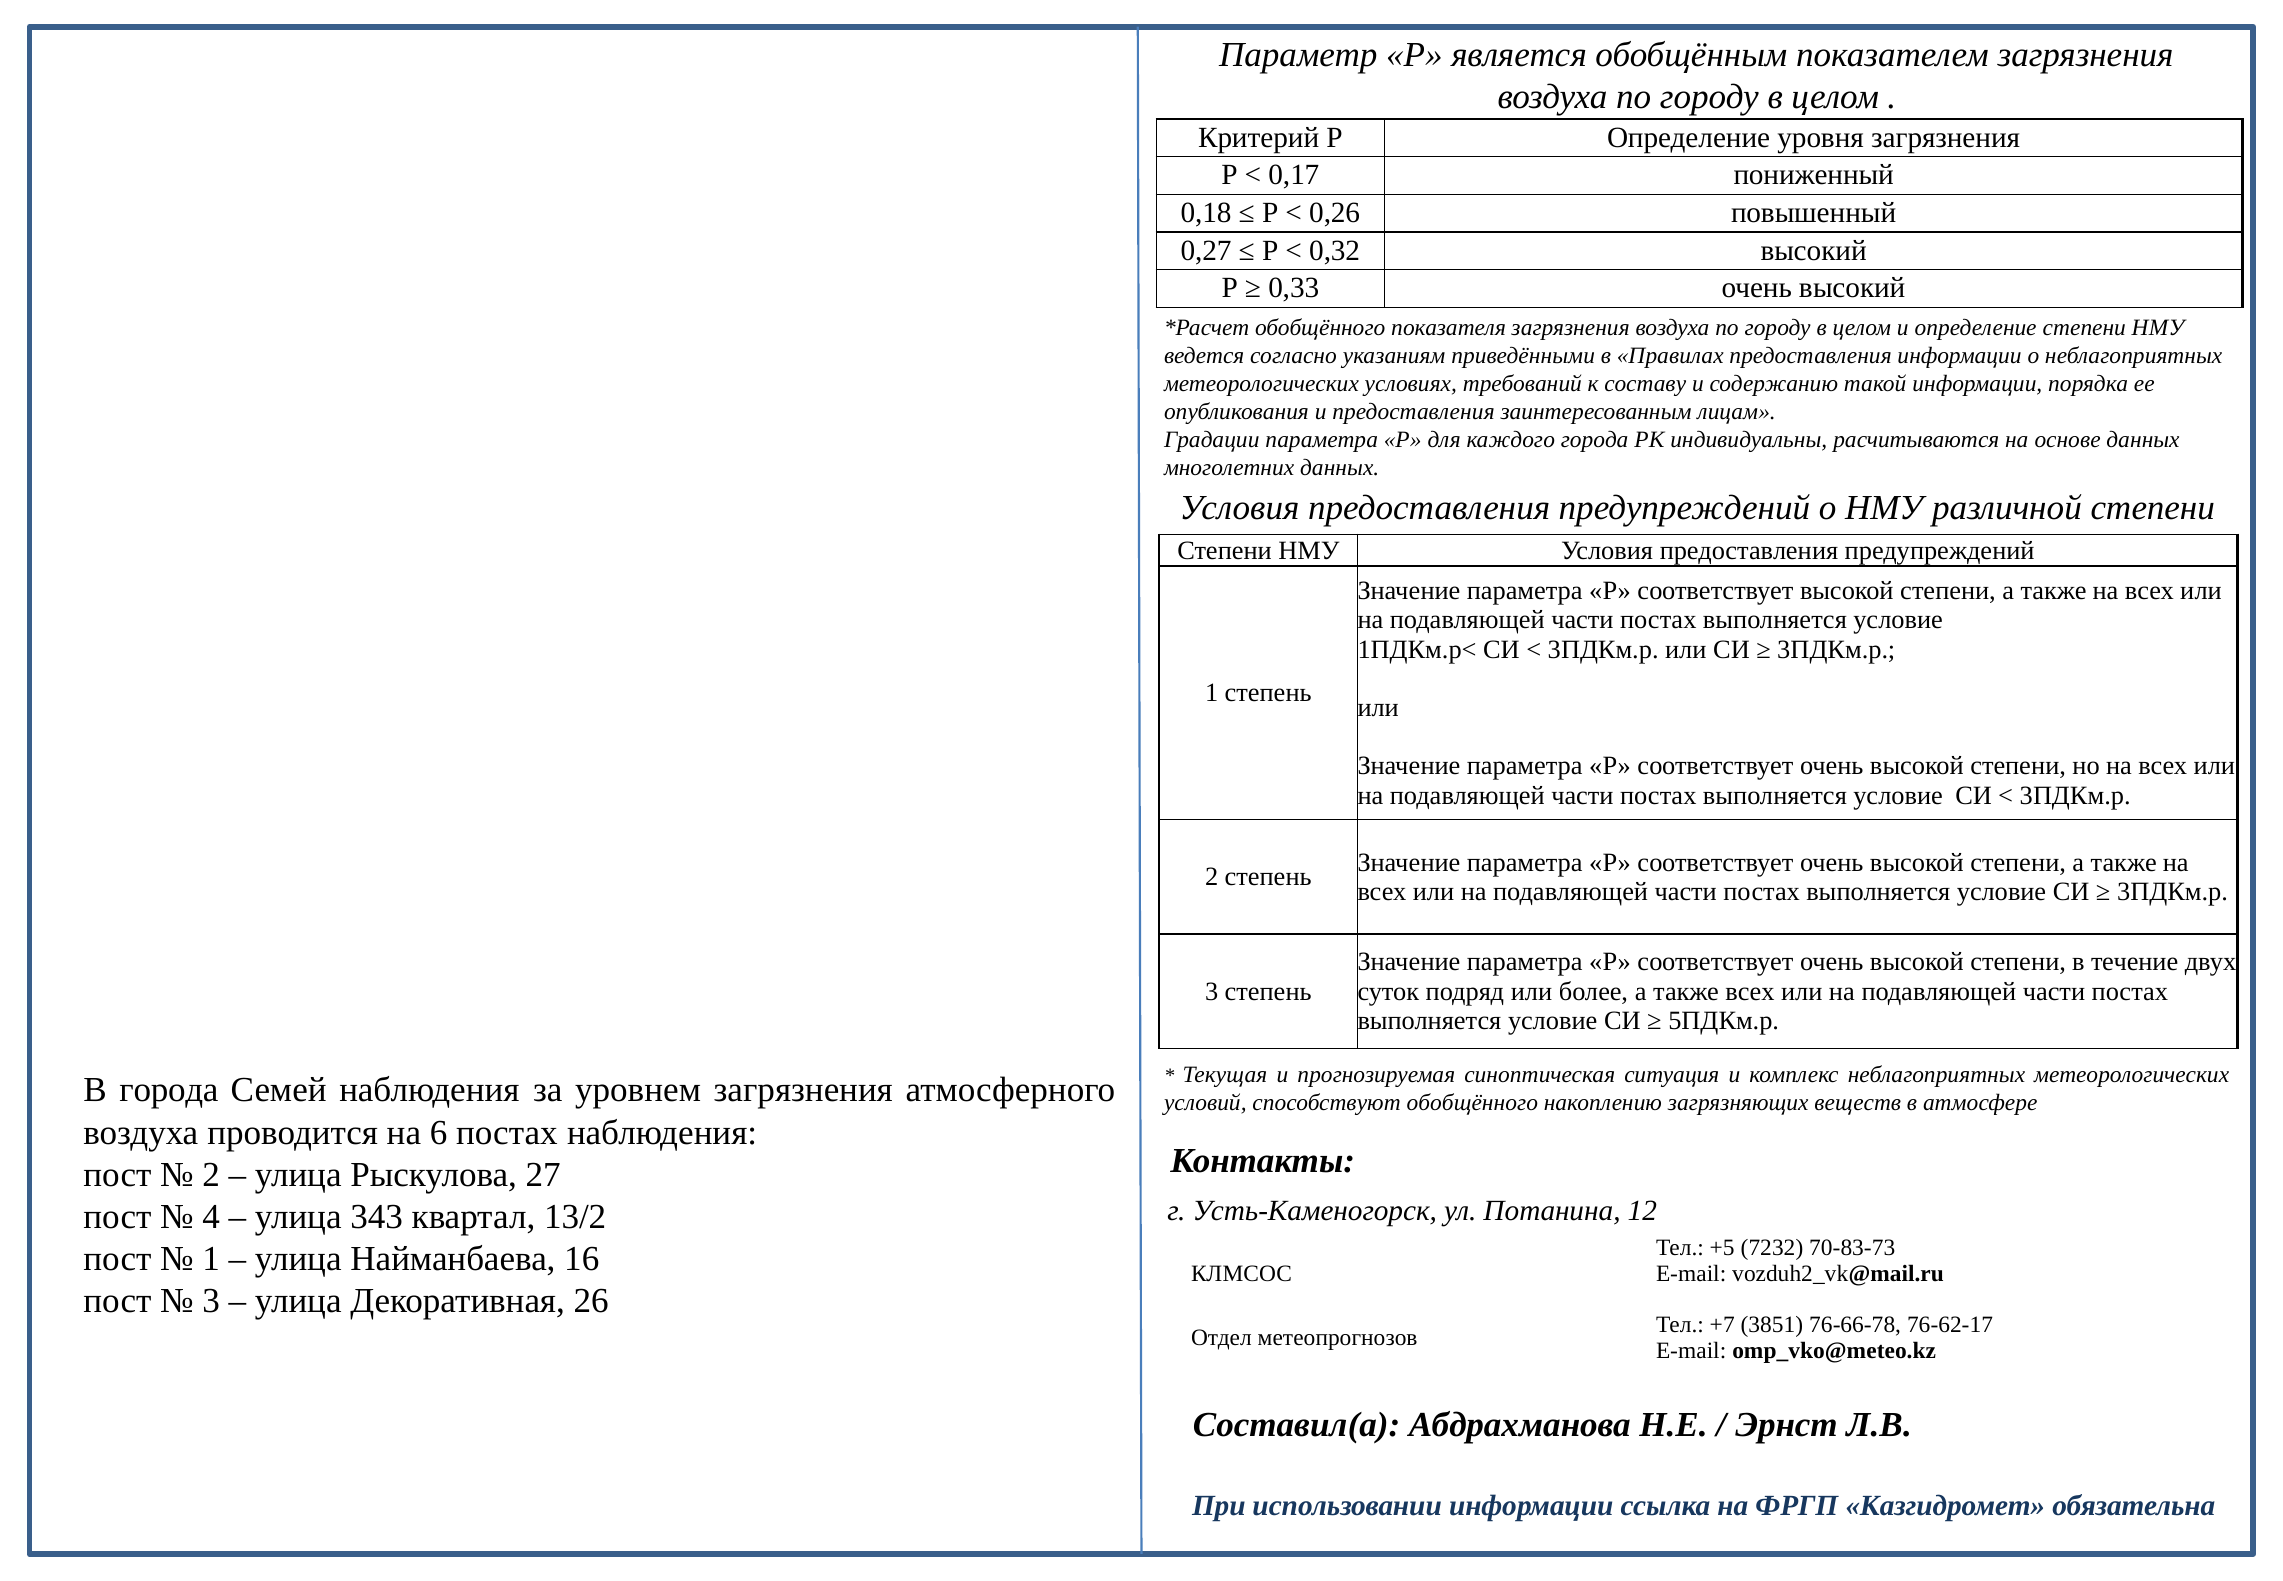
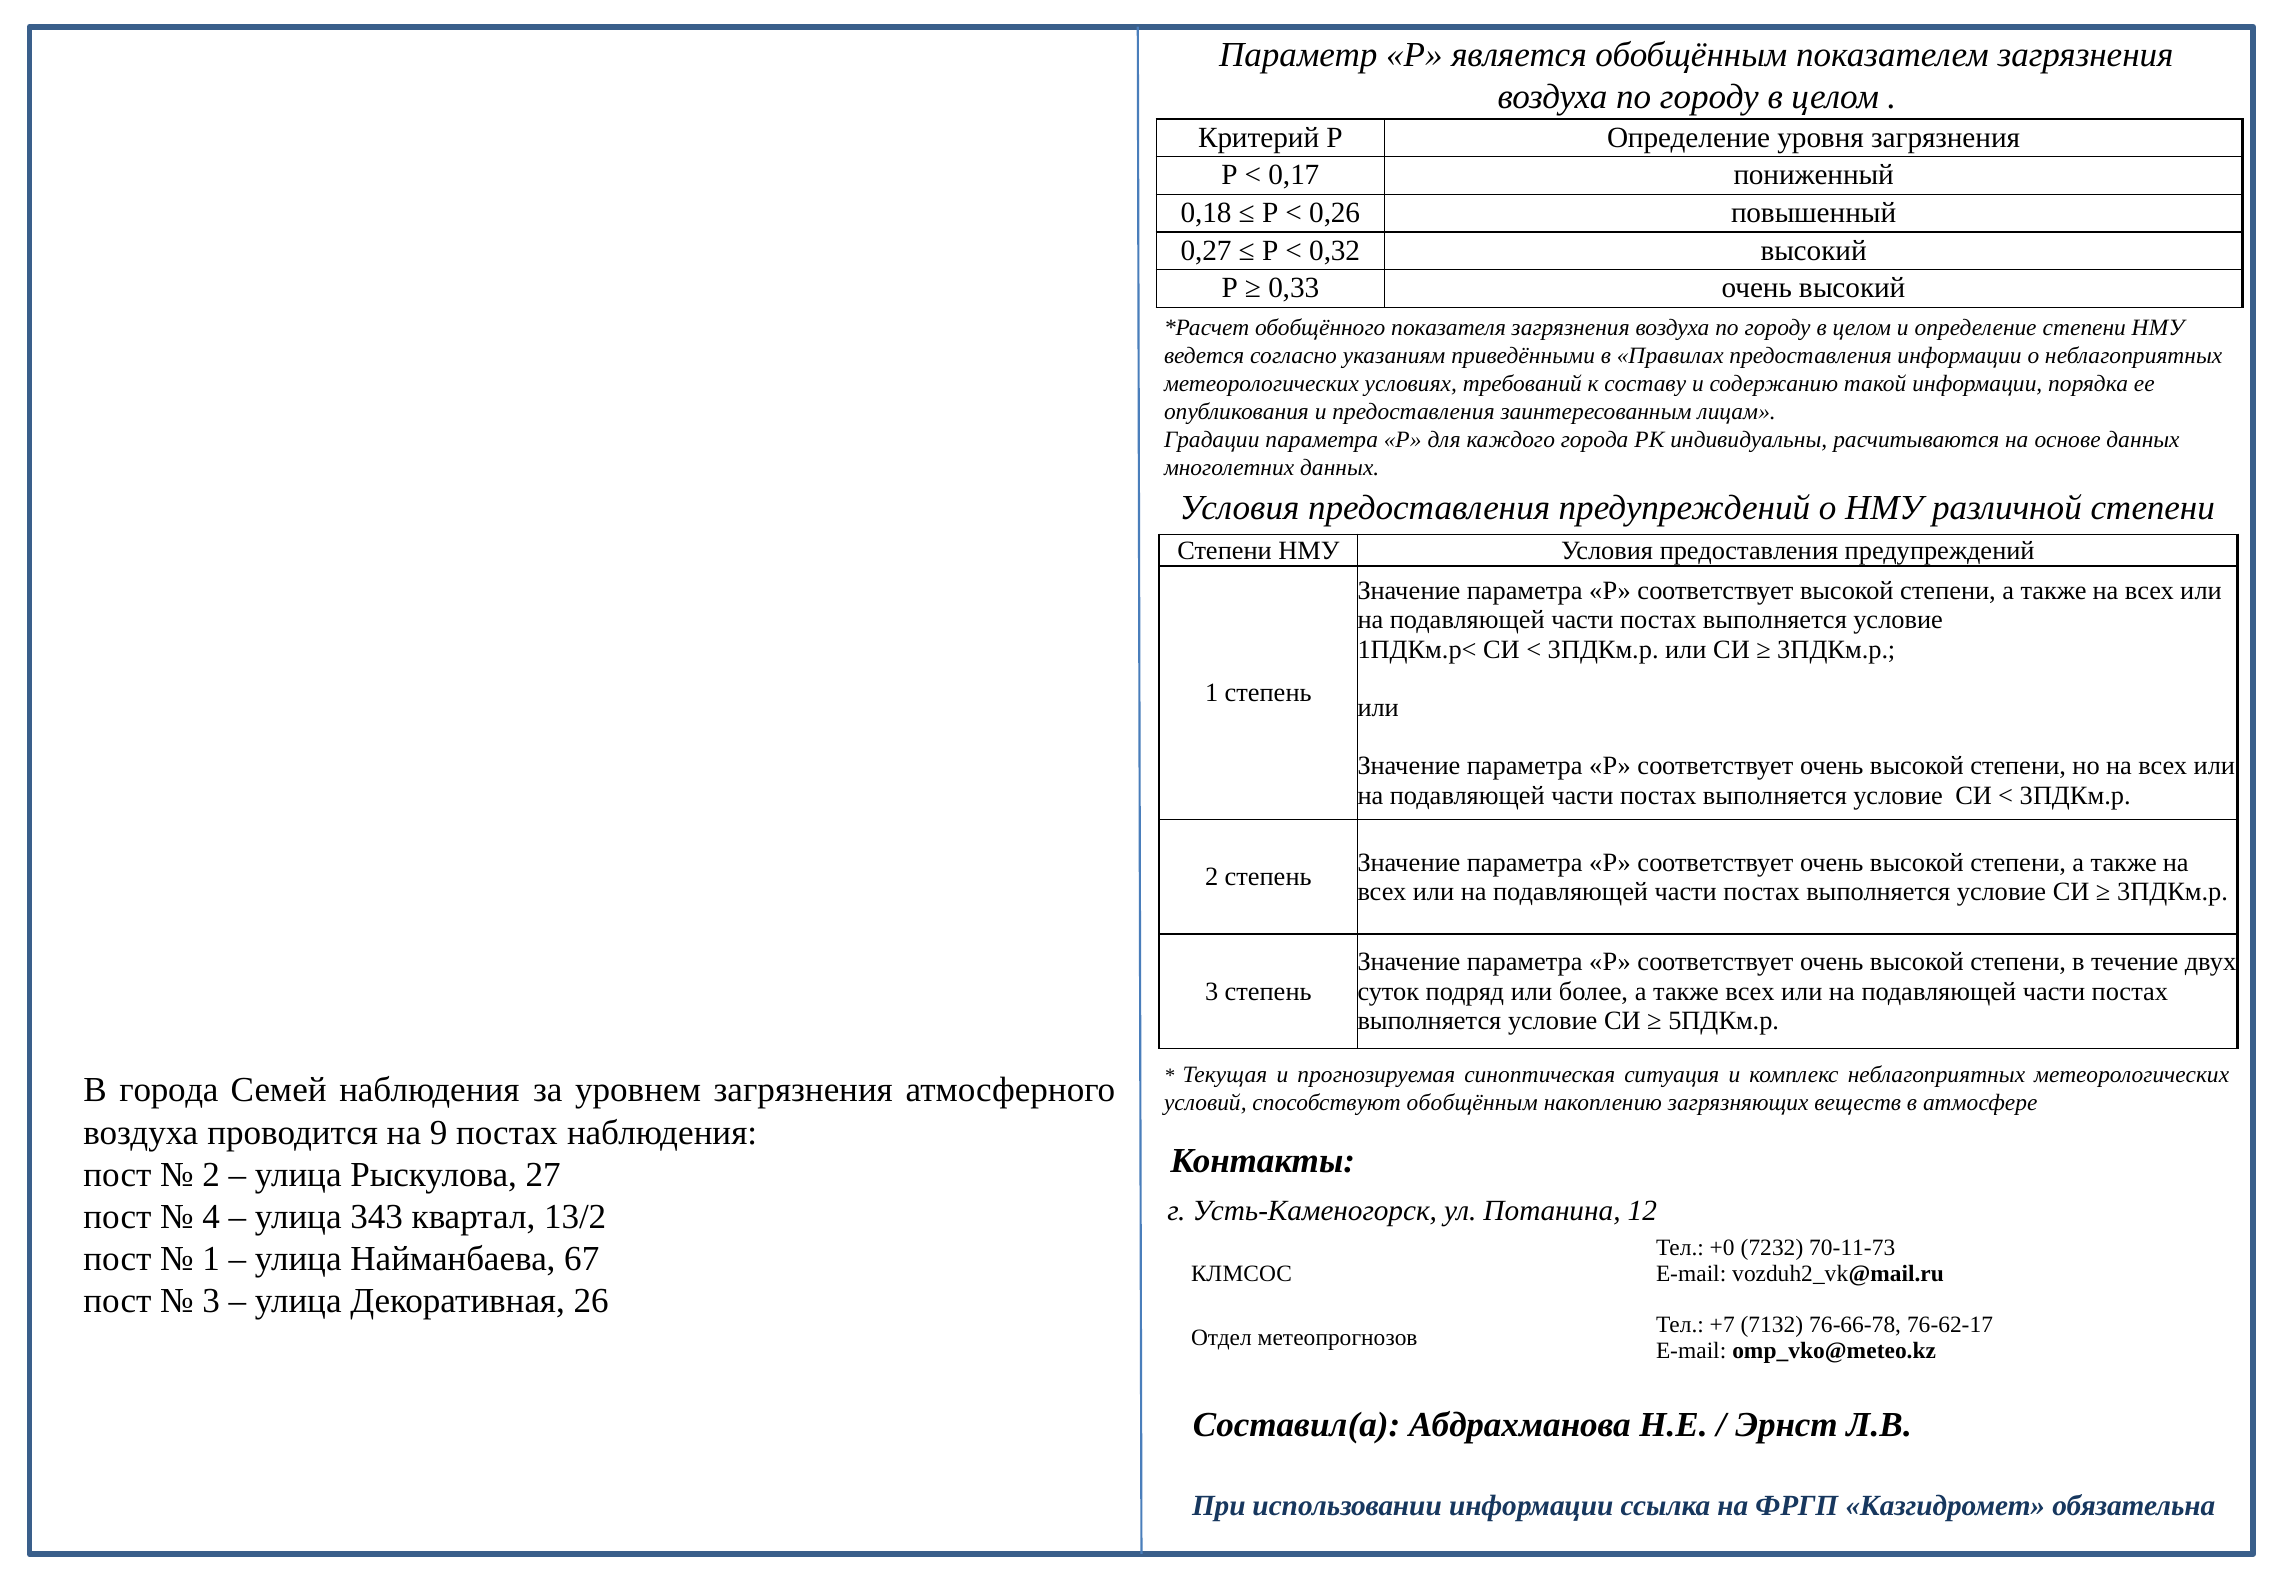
способствуют обобщённого: обобщённого -> обобщённым (1472, 1102)
6: 6 -> 9 (439, 1132)
+5: +5 -> +0 (1722, 1247)
70-83-73: 70-83-73 -> 70-11-73 (1852, 1247)
16: 16 -> 67 (582, 1259)
3851: 3851 -> 7132 (1772, 1324)
